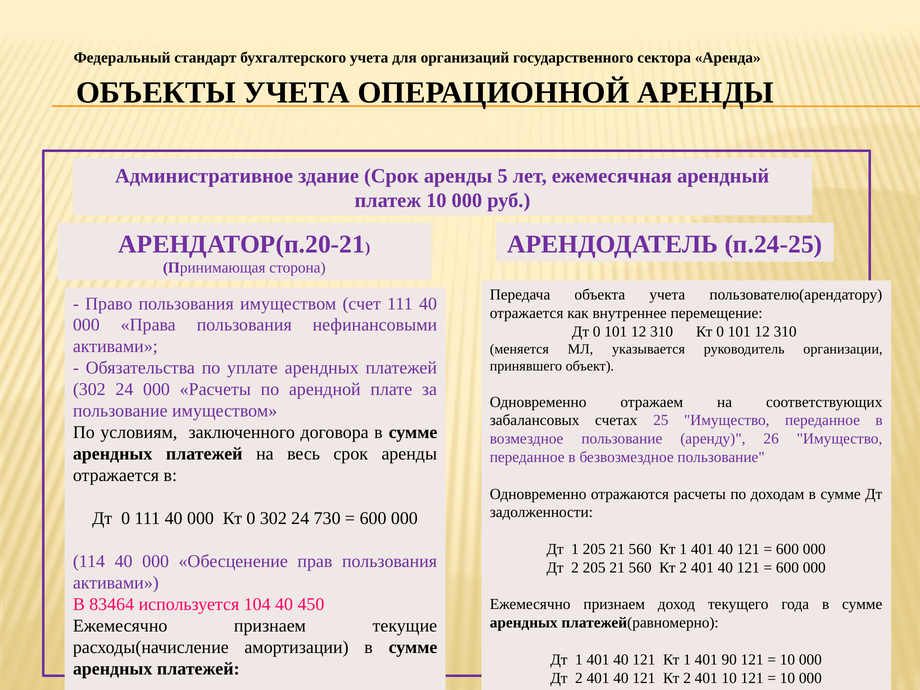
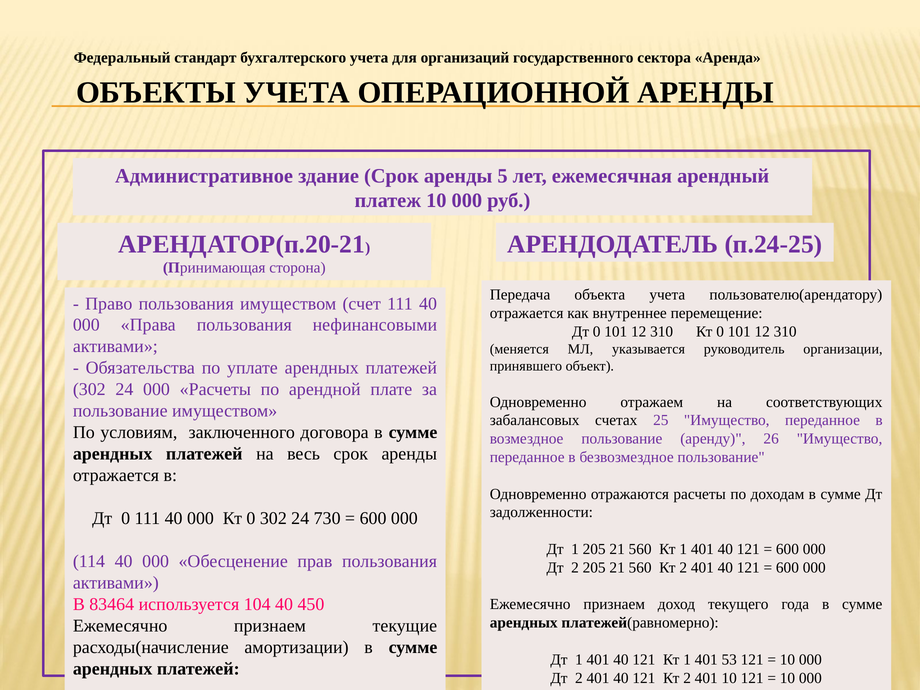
90: 90 -> 53 (729, 660)
